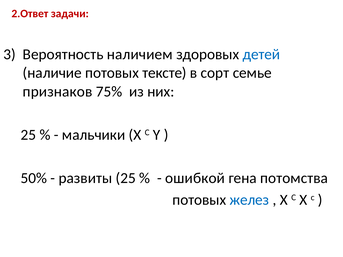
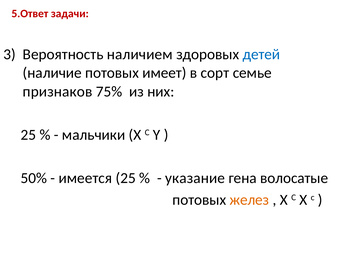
2.Ответ: 2.Ответ -> 5.Ответ (30, 13)
тексте: тексте -> имеет (164, 73)
развиты: развиты -> имеется (85, 178)
ошибкой: ошибкой -> указание (195, 178)
потомства: потомства -> волосатые (294, 178)
желез colour: blue -> orange (249, 200)
